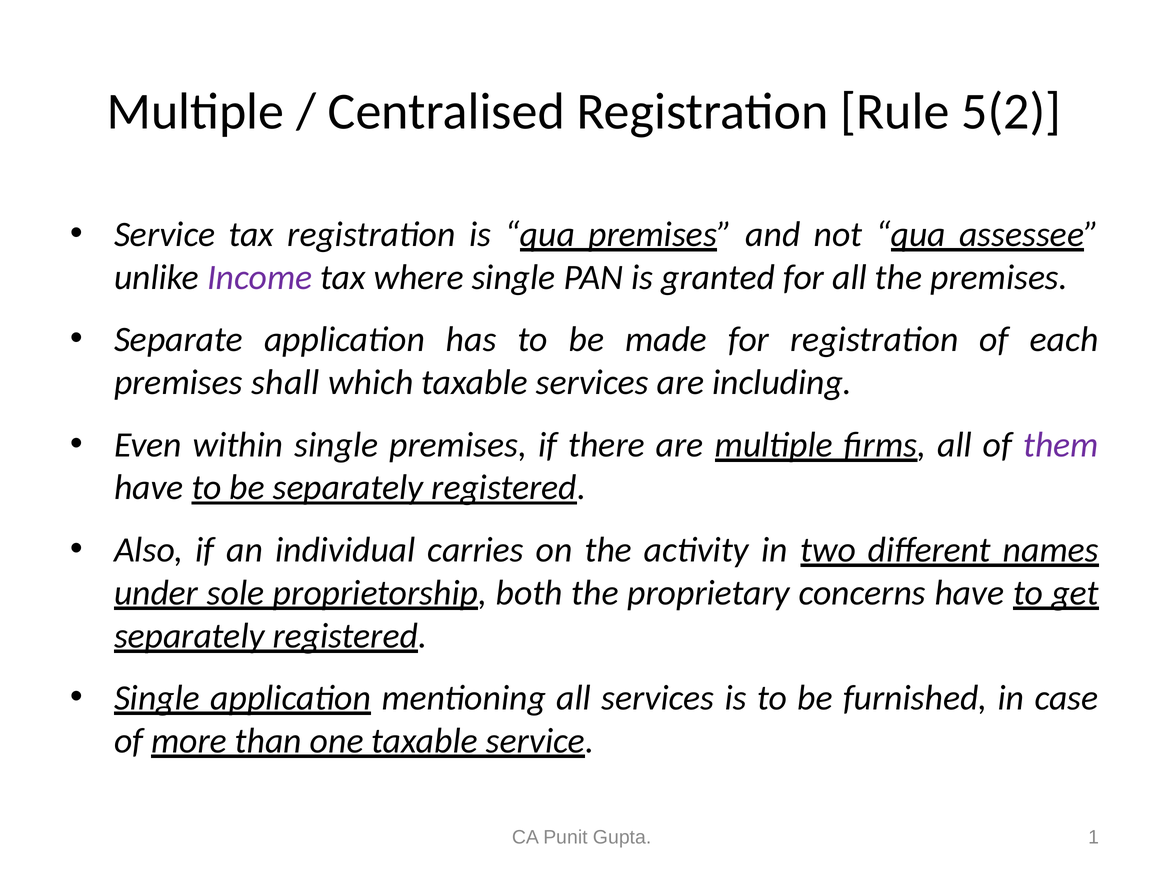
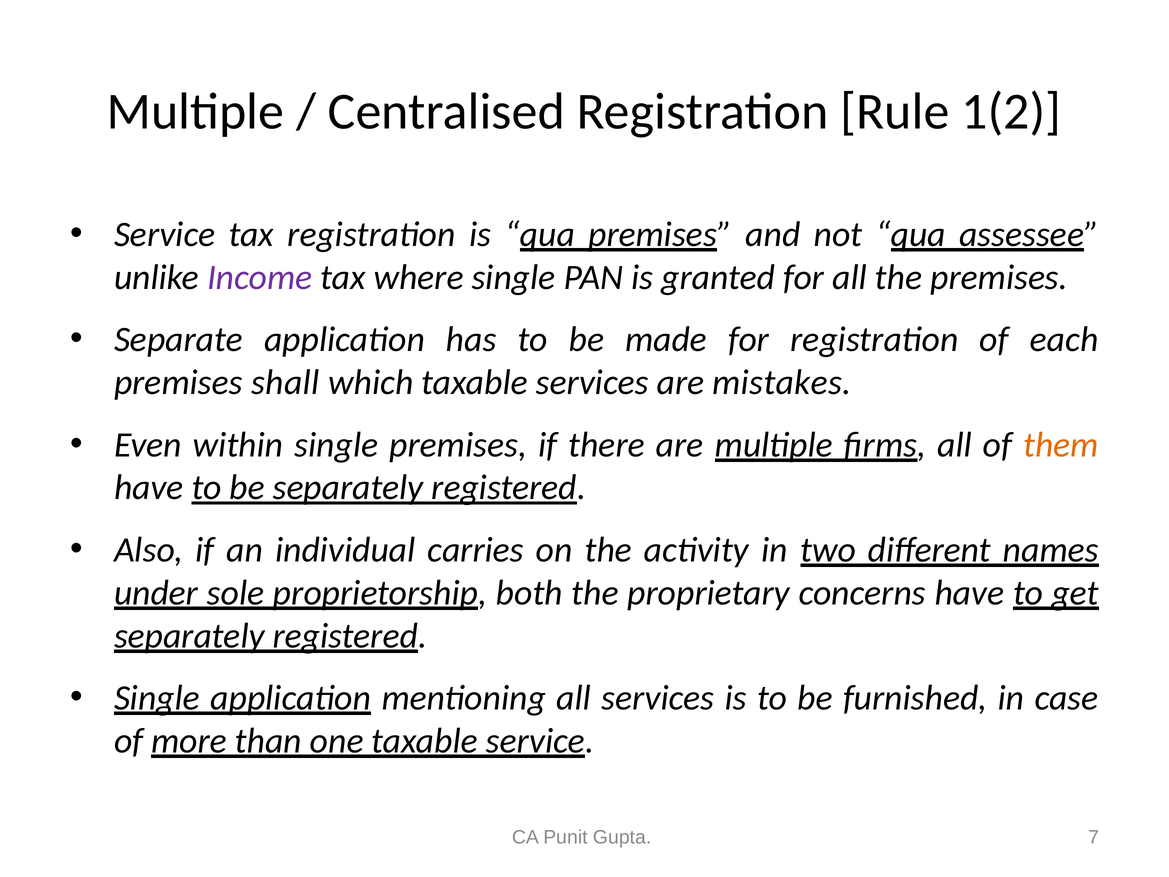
5(2: 5(2 -> 1(2 (1011, 112)
including: including -> mistakes (782, 382)
them colour: purple -> orange (1061, 445)
1: 1 -> 7 (1094, 837)
